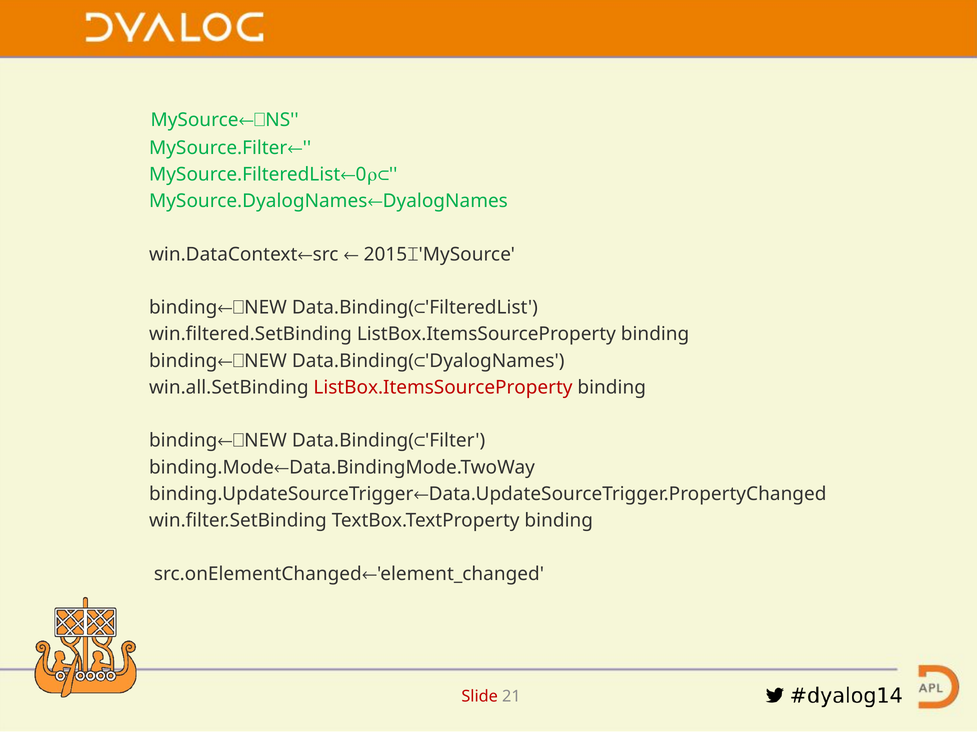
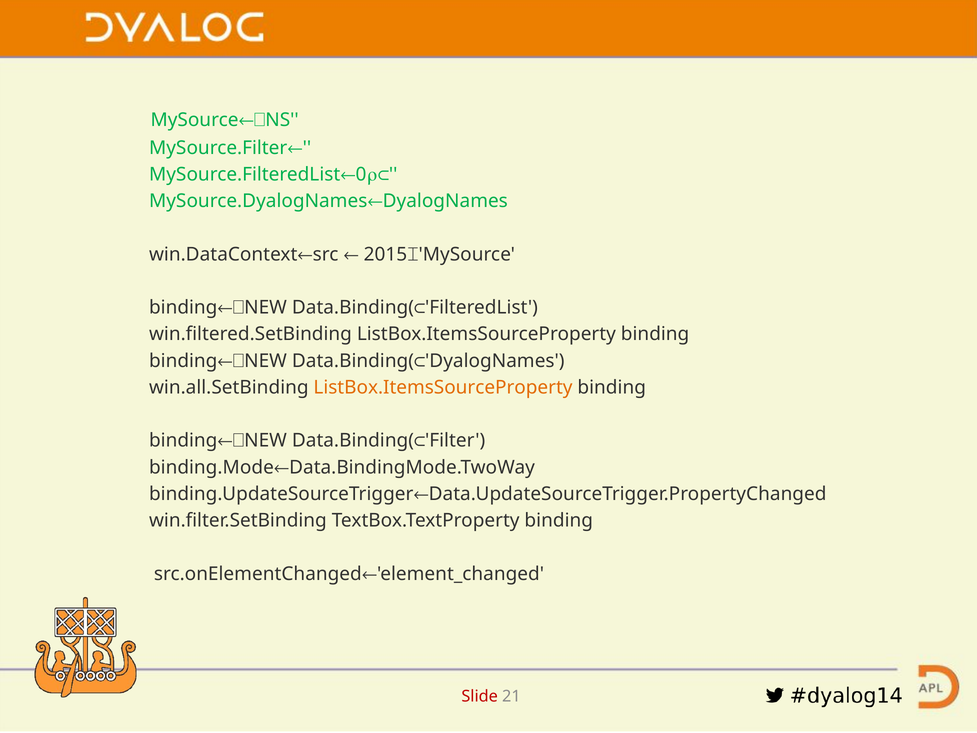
ListBox.ItemsSourceProperty colour: red -> orange (443, 387)
